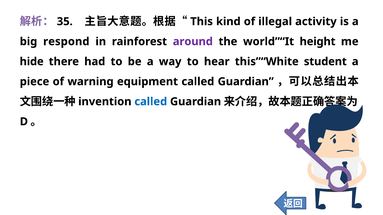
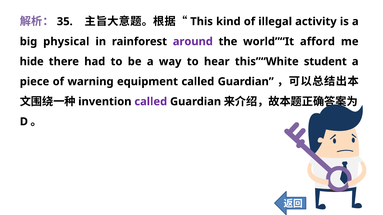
respond: respond -> physical (66, 42)
height: height -> afford (317, 42)
called colour: blue -> purple (151, 102)
